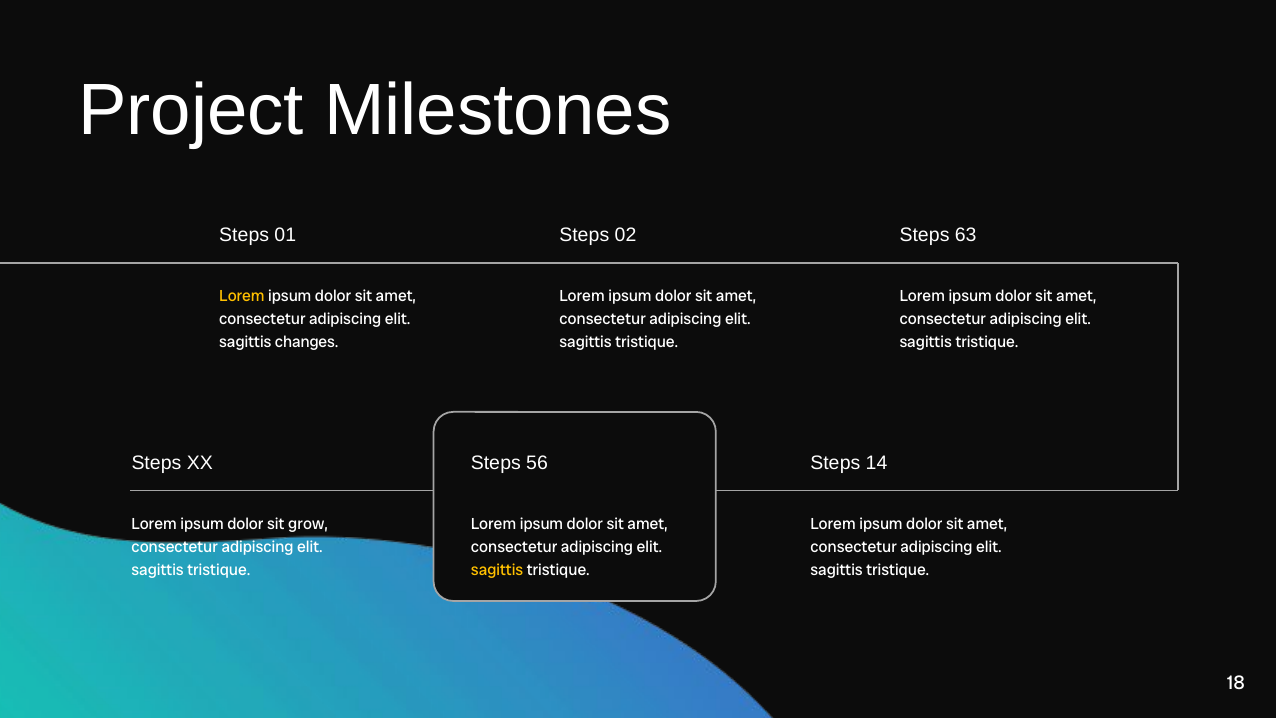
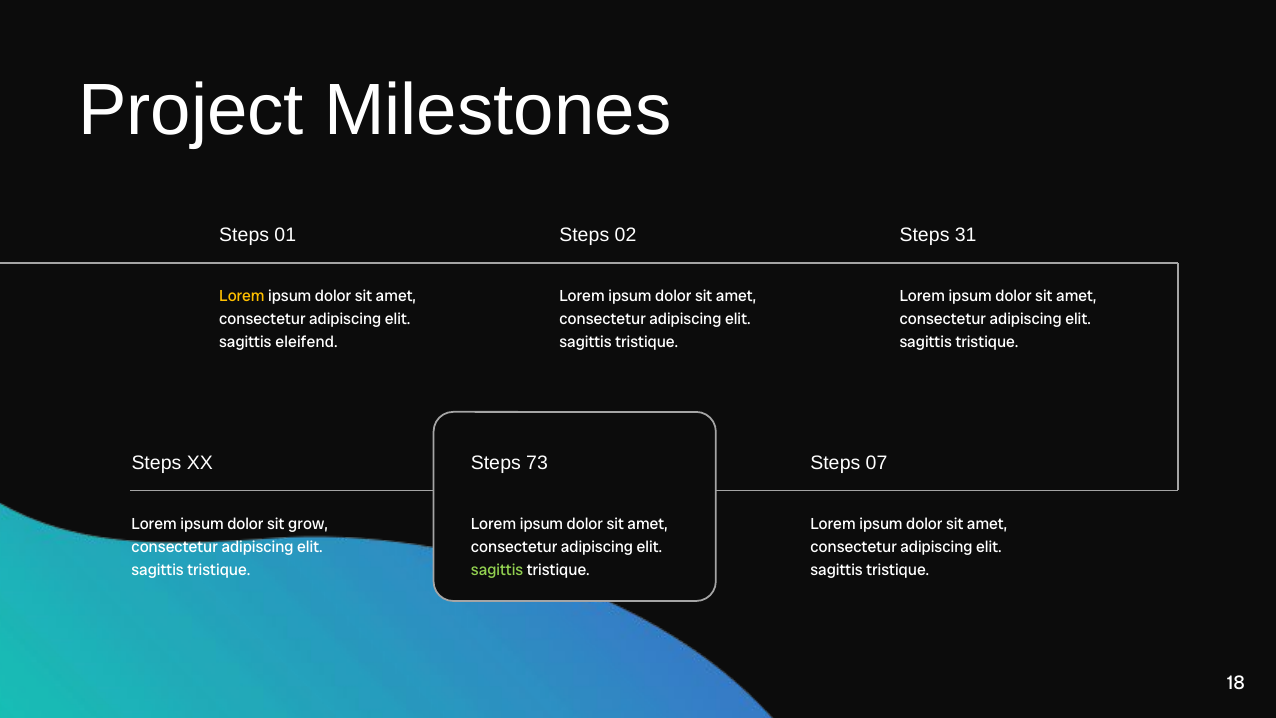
63: 63 -> 31 (966, 235)
changes: changes -> eleifend (306, 342)
56: 56 -> 73 (537, 462)
14: 14 -> 07 (877, 462)
sagittis colour: yellow -> light green (497, 570)
